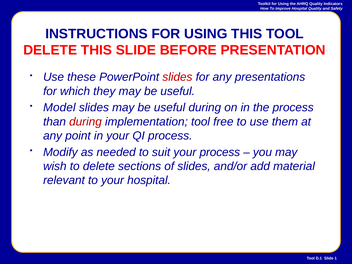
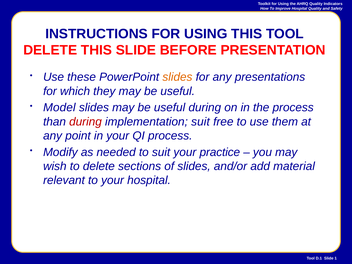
slides colour: red -> orange (177, 77)
implementation tool: tool -> suit (200, 122)
your process: process -> practice (220, 152)
